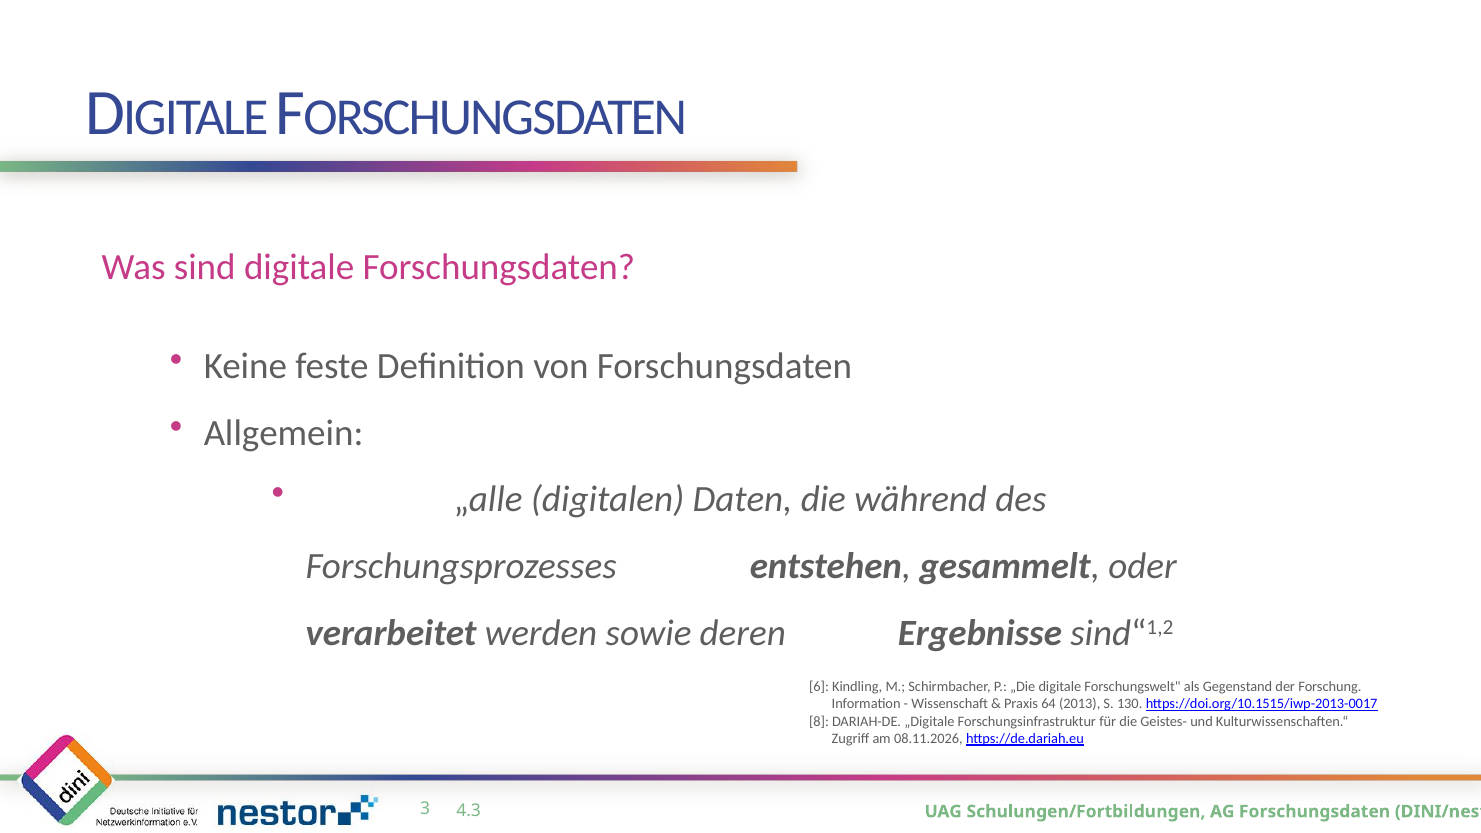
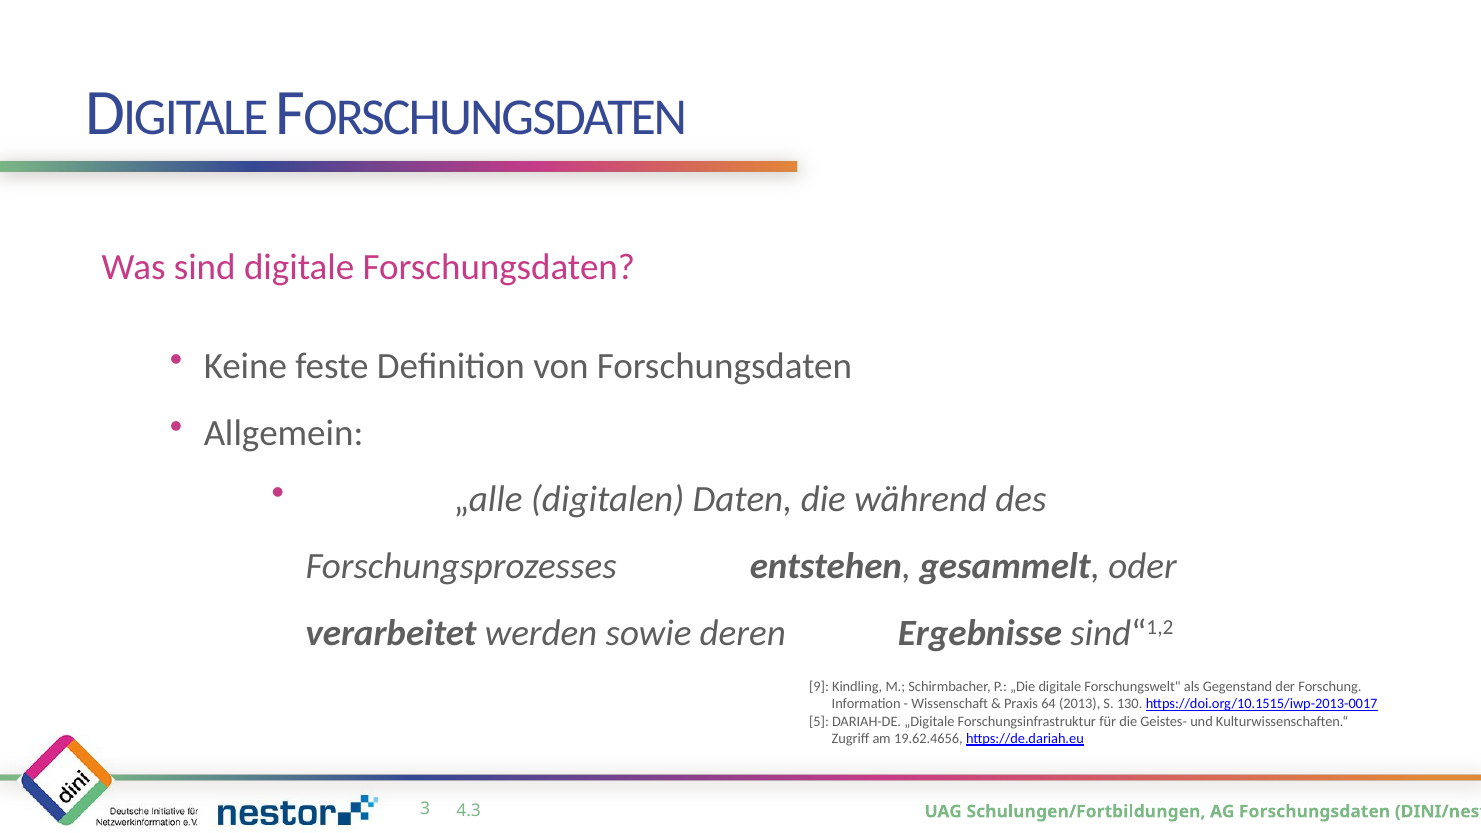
6: 6 -> 9 (819, 687)
8: 8 -> 5 (819, 722)
08.11.2026: 08.11.2026 -> 19.62.4656 (928, 739)
